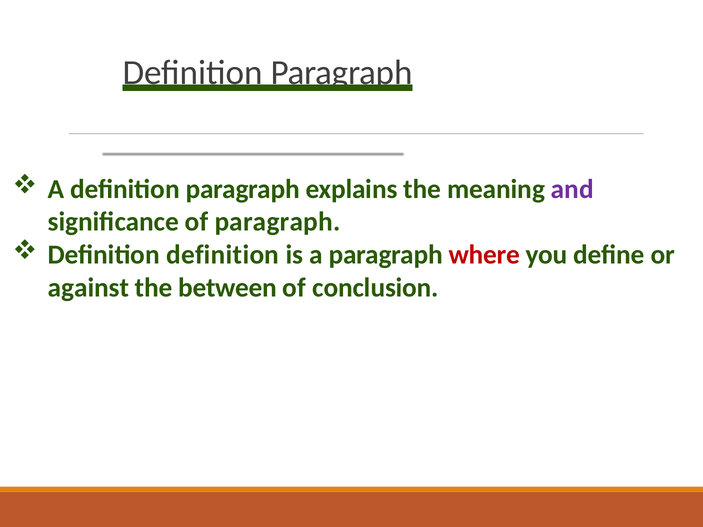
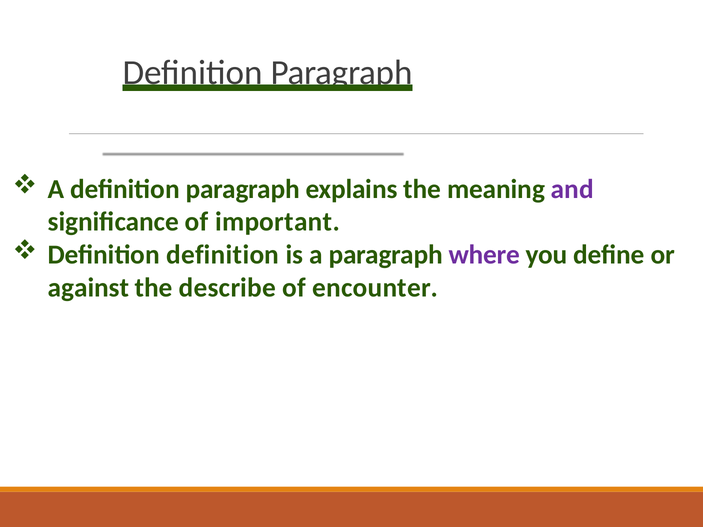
of paragraph: paragraph -> important (277, 222)
where colour: red -> purple (484, 255)
between: between -> describe (227, 288)
conclusion: conclusion -> encounter (375, 288)
